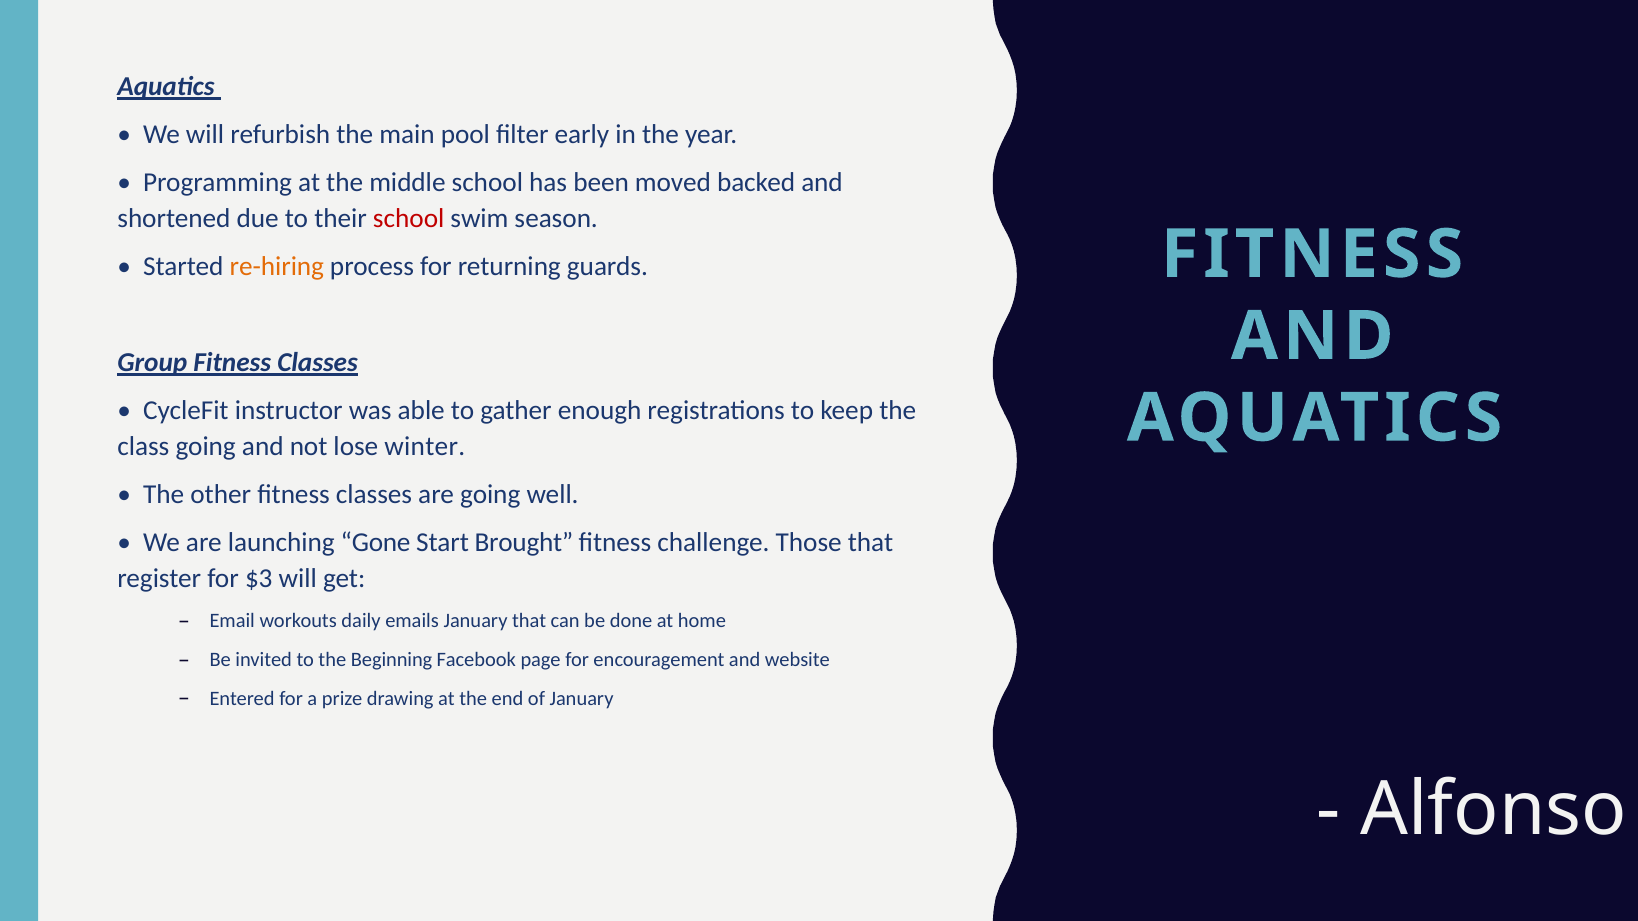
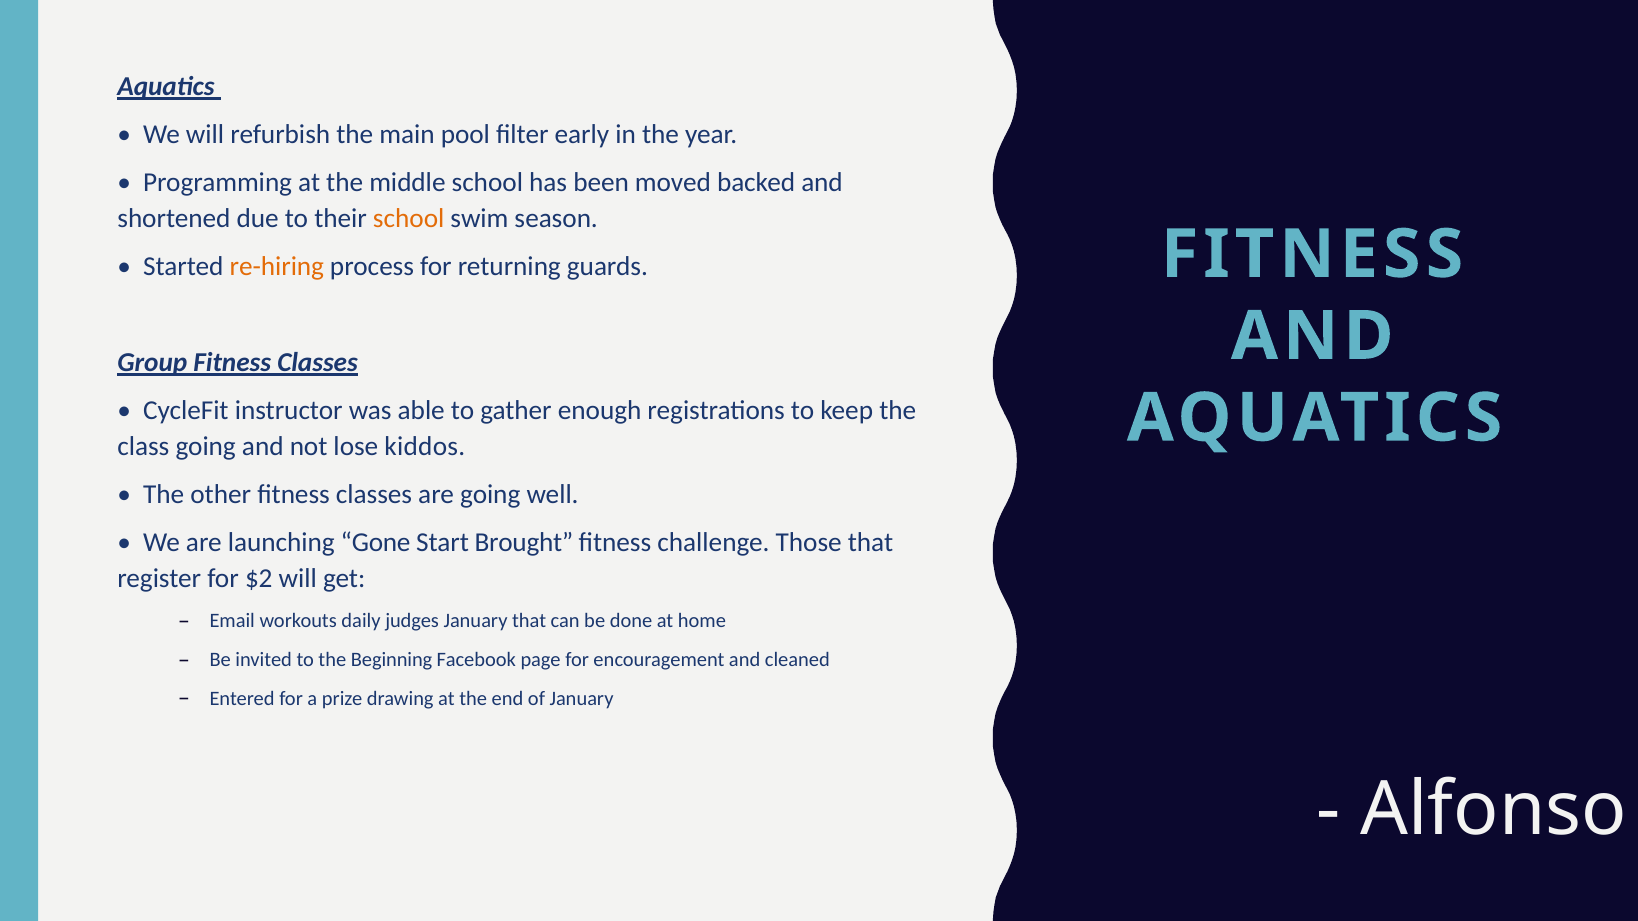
school colour: red -> orange (409, 219)
winter: winter -> kiddos (425, 447)
$3: $3 -> $2 (259, 578)
emails: emails -> judges (412, 621)
website: website -> cleaned (797, 660)
